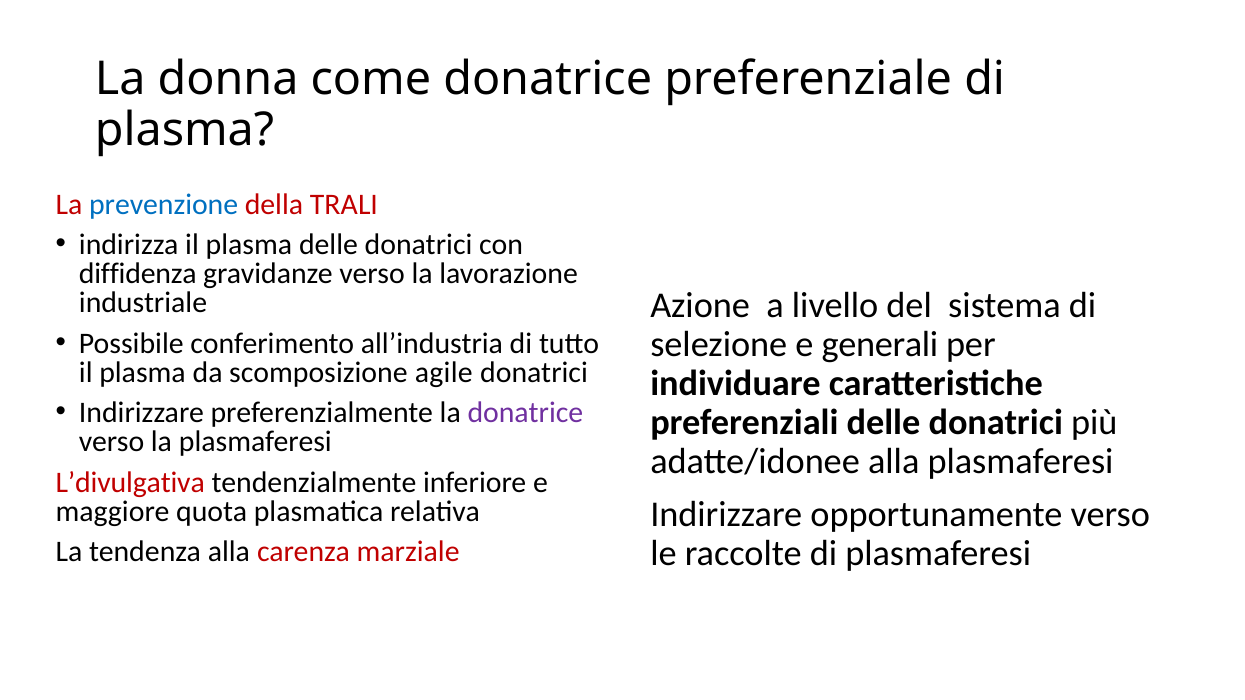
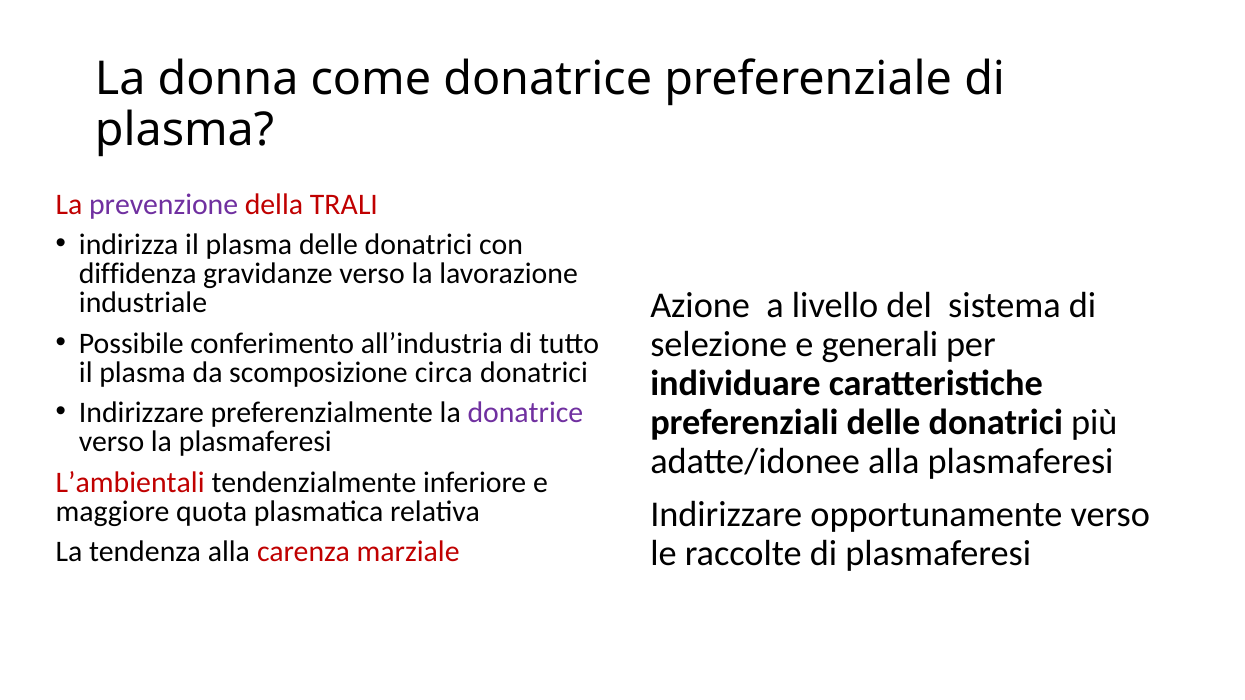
prevenzione colour: blue -> purple (164, 204)
agile: agile -> circa (444, 373)
L’divulgativa: L’divulgativa -> L’ambientali (130, 483)
